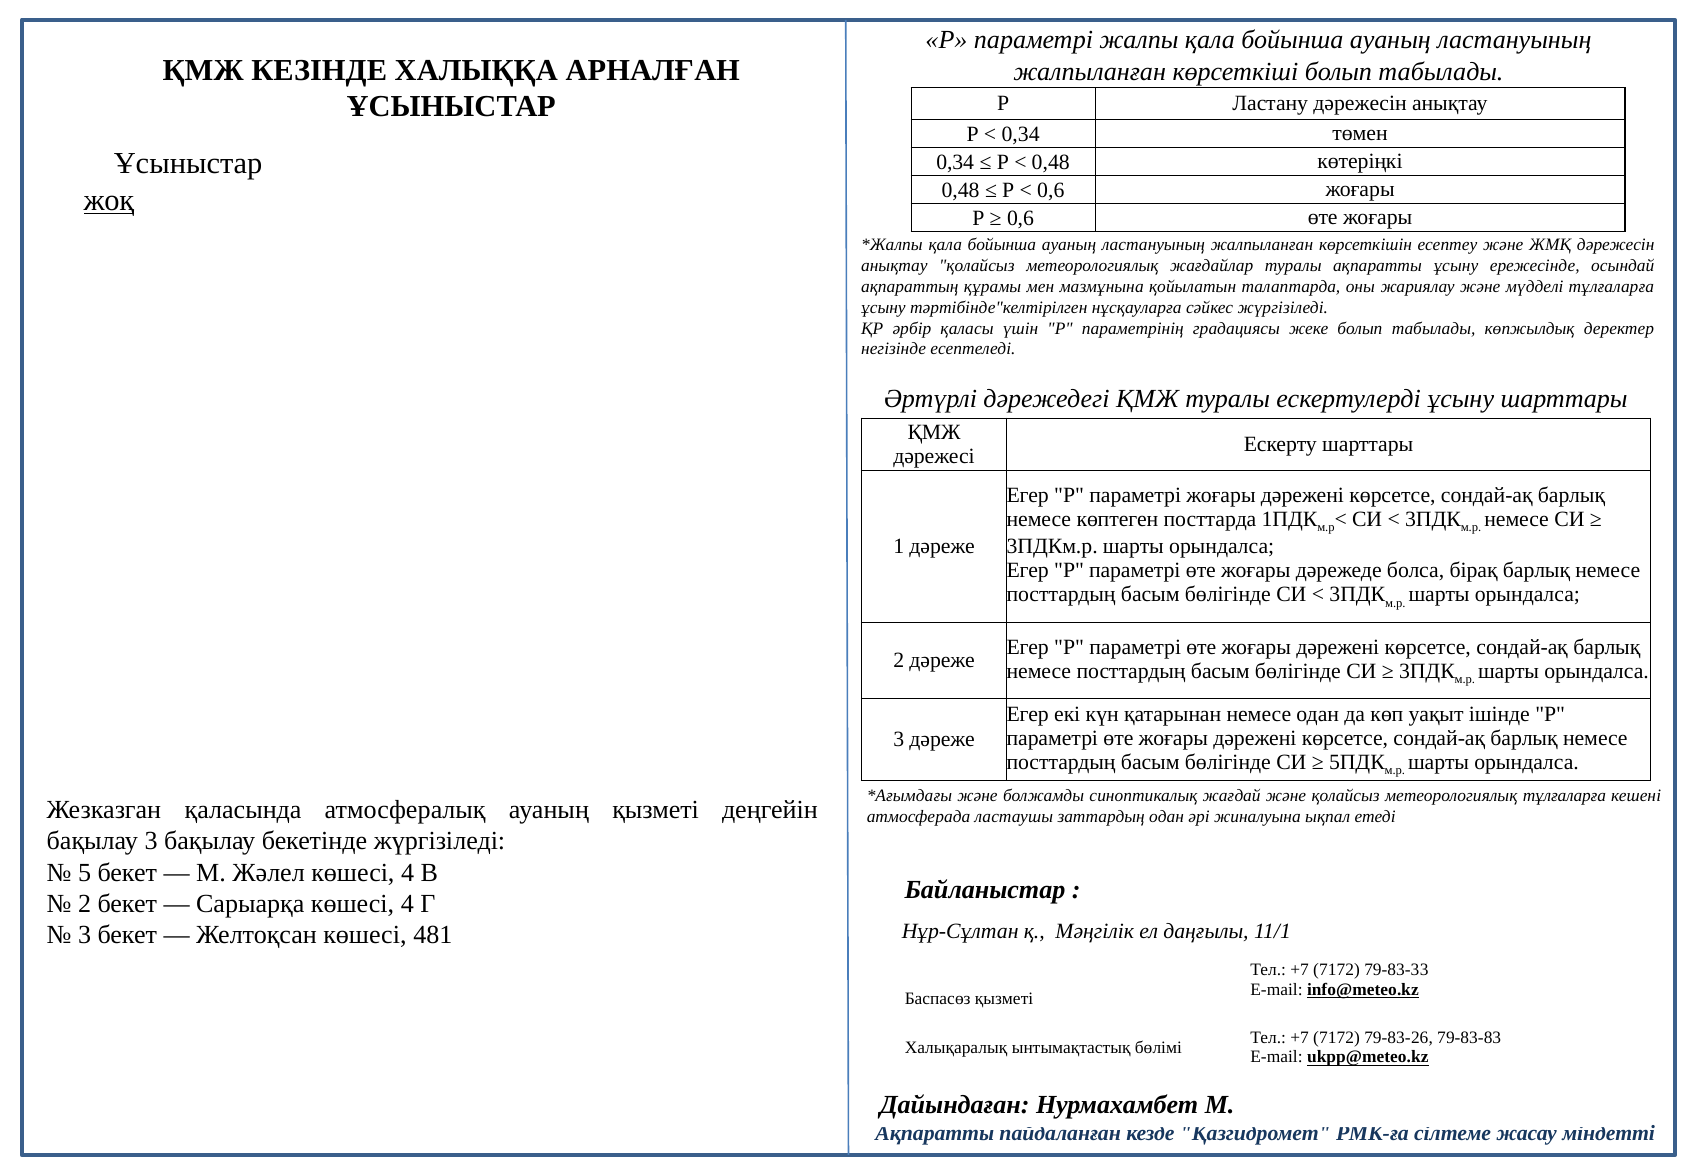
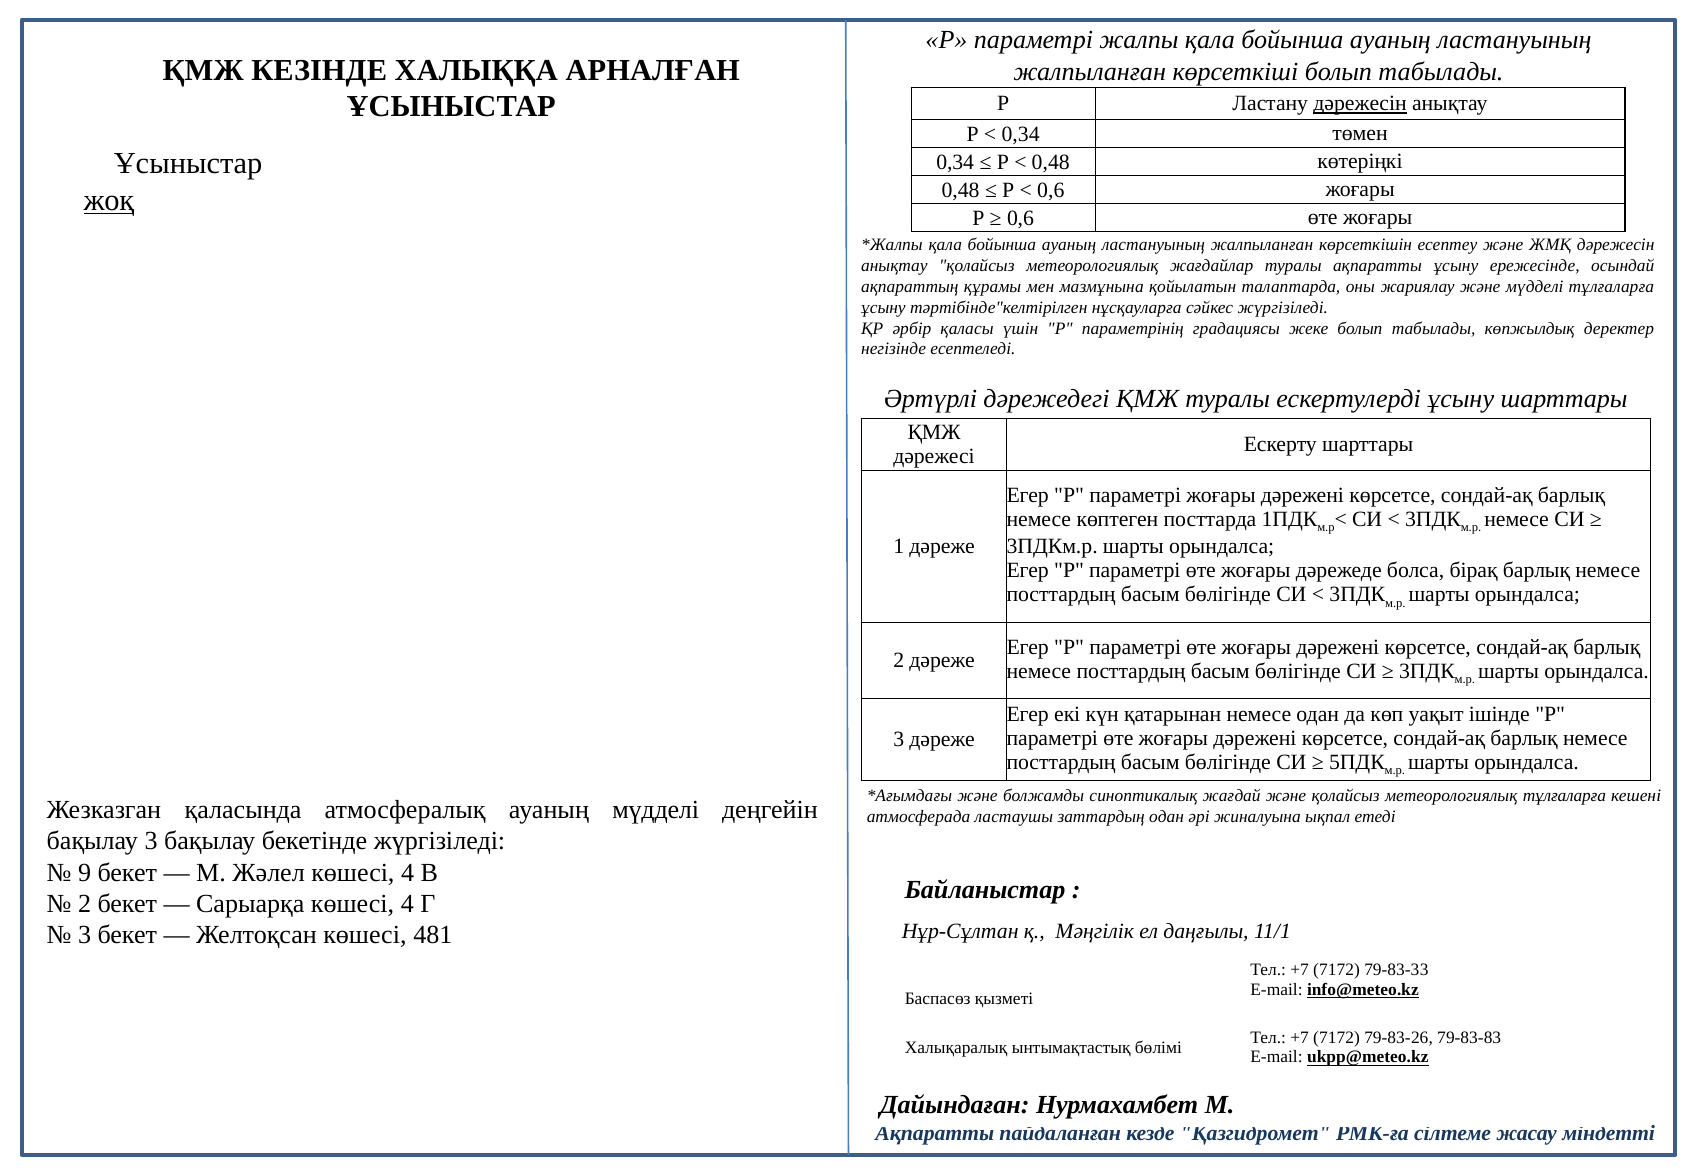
дәрежесін underline: none -> present (1360, 104)
ауаның қызметі: қызметі -> мүдделі (656, 810)
5: 5 -> 9 (85, 873)
